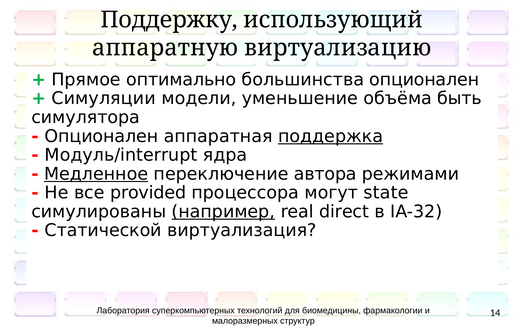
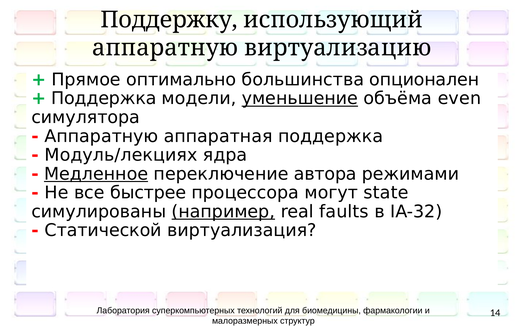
Симуляции: Симуляции -> Поддержка (104, 99)
уменьшение underline: none -> present (300, 99)
быть: быть -> even (459, 99)
Опционален: Опционален -> Аппаратную (101, 136)
поддержка underline: present -> none (331, 136)
Модуль/interrupt: Модуль/interrupt -> Модуль/лекциях (121, 155)
provided: provided -> быстрее (148, 193)
direct: direct -> faults (344, 212)
